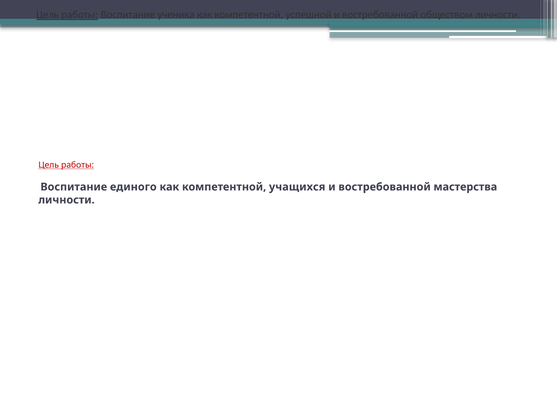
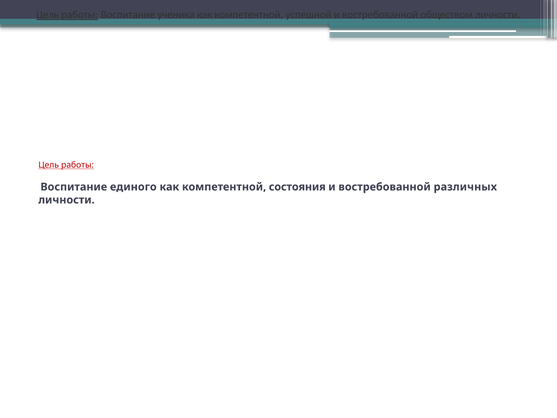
учащихся: учащихся -> состояния (297, 187)
мастерства: мастерства -> различных (465, 187)
